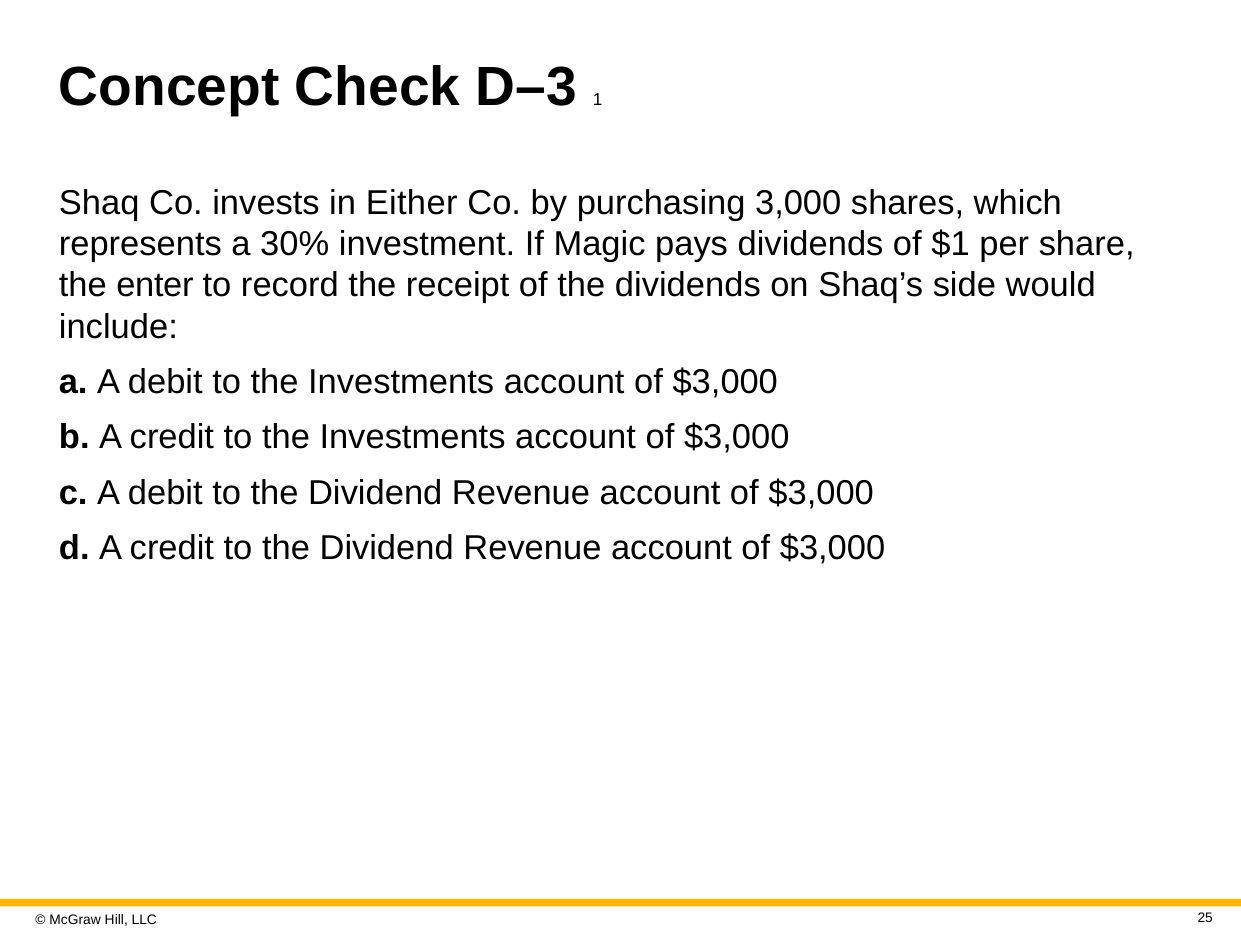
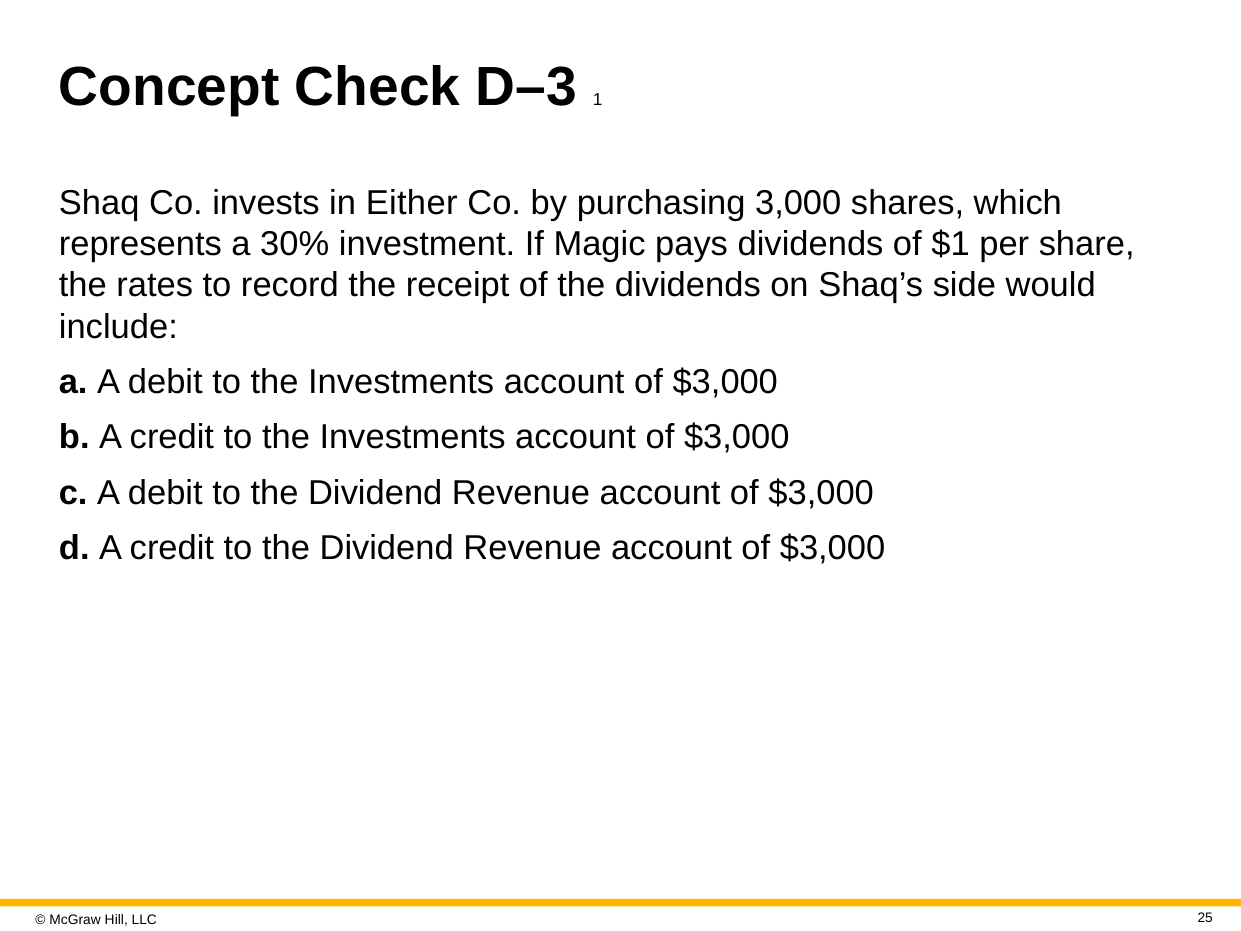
enter: enter -> rates (155, 285)
